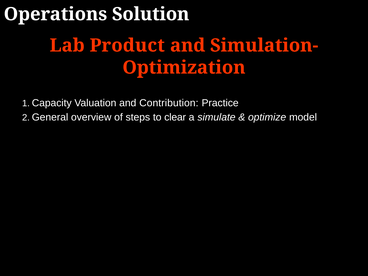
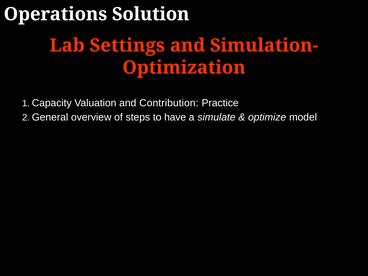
Product: Product -> Settings (127, 45)
clear: clear -> have (175, 117)
